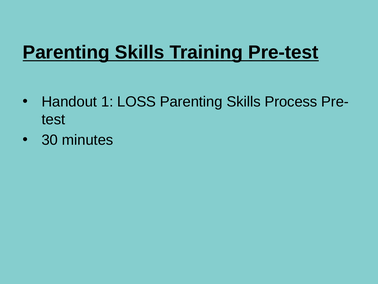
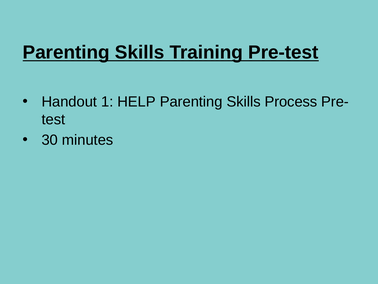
LOSS: LOSS -> HELP (137, 102)
